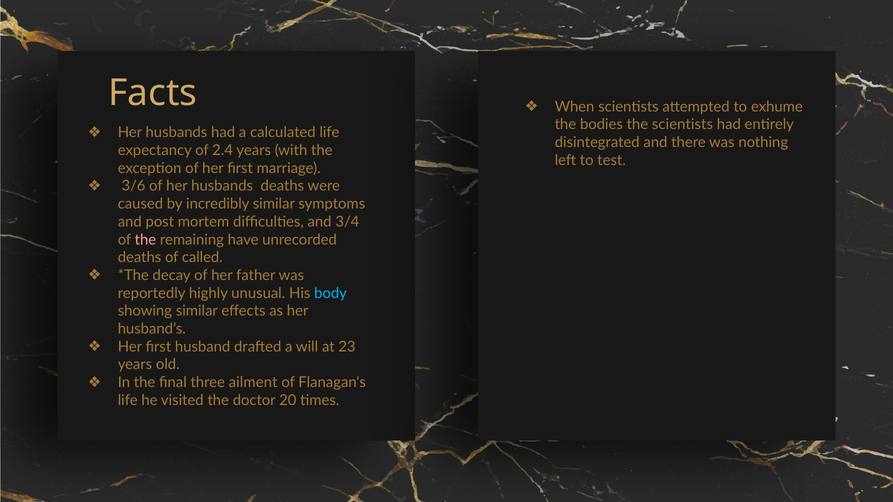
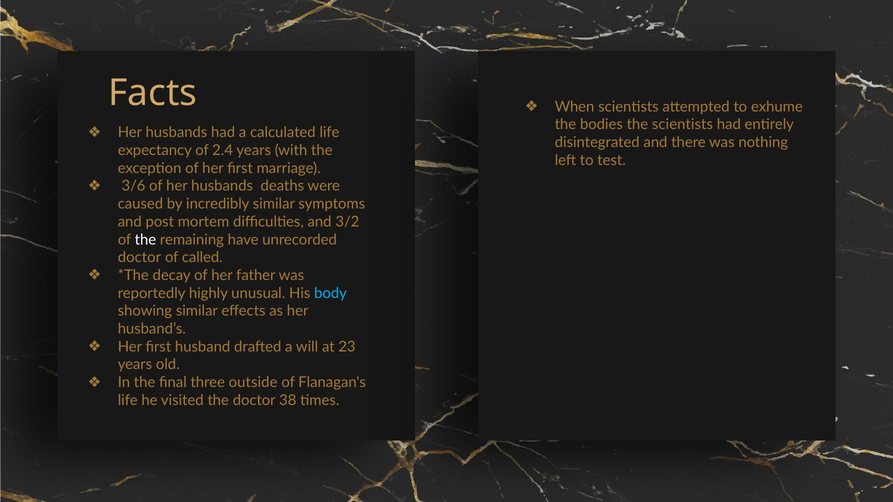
3/4: 3/4 -> 3/2 (347, 222)
the colour: pink -> white (145, 240)
deaths: deaths -> doctor (139, 258)
ailment: ailment -> outside (253, 383)
20: 20 -> 38 (288, 400)
